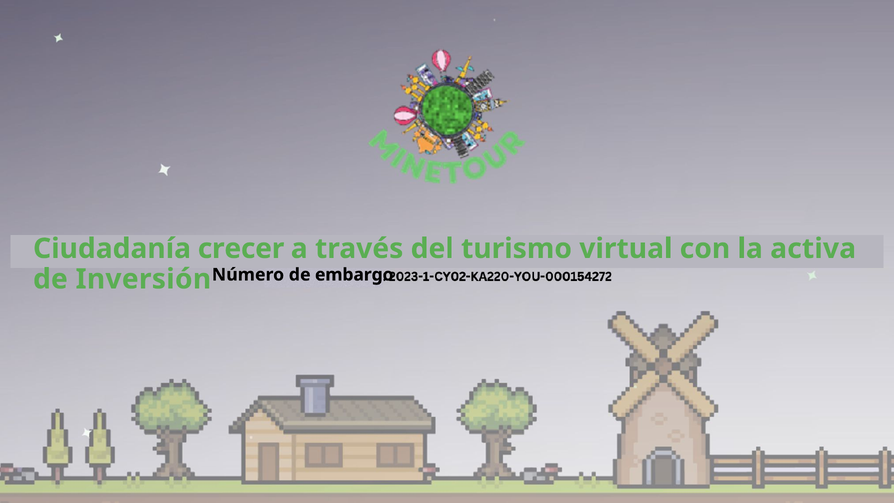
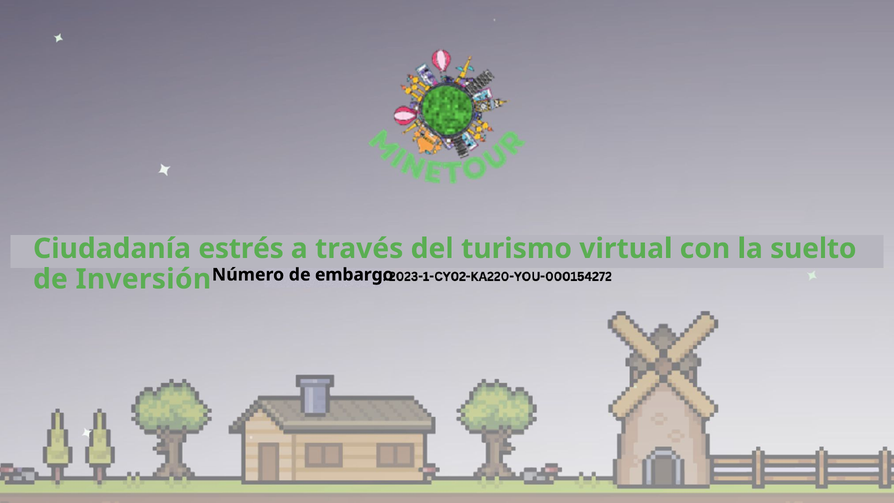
crecer: crecer -> estrés (241, 249)
activa: activa -> suelto (813, 249)
